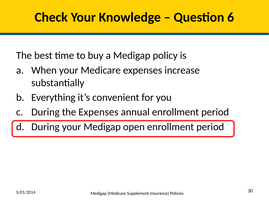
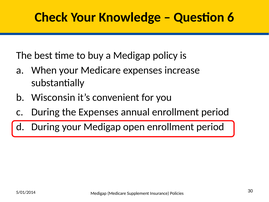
Everything: Everything -> Wisconsin (53, 97)
